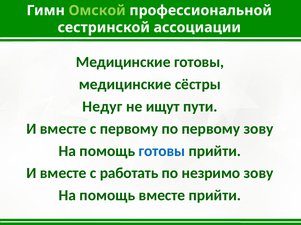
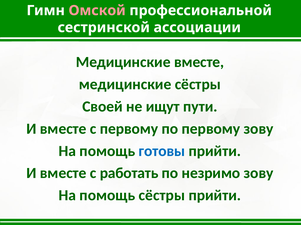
Омской colour: light green -> pink (97, 11)
Медицинские готовы: готовы -> вместе (199, 62)
Недуг: Недуг -> Своей (102, 107)
помощь вместе: вместе -> сёстры (162, 196)
